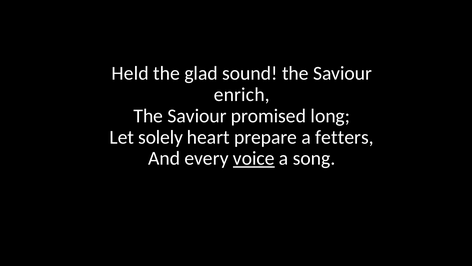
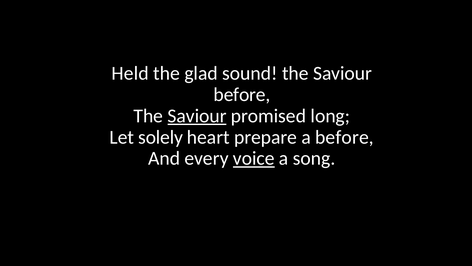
enrich: enrich -> before (242, 94)
Saviour underline: none -> present (197, 116)
a fetters: fetters -> before (345, 137)
